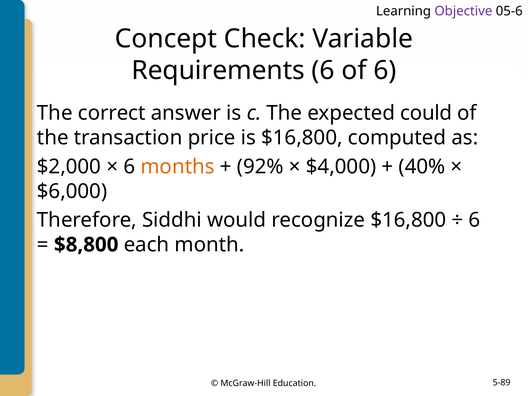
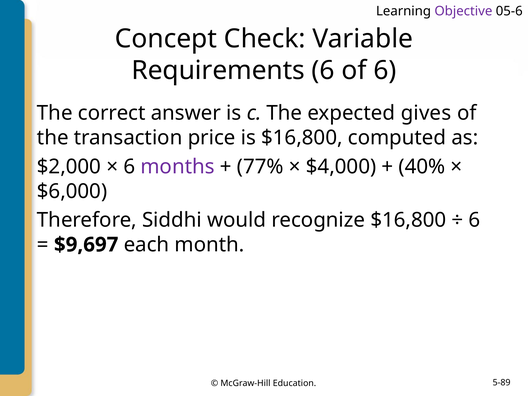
could: could -> gives (426, 113)
months colour: orange -> purple (178, 167)
92%: 92% -> 77% (260, 167)
$8,800: $8,800 -> $9,697 (86, 245)
